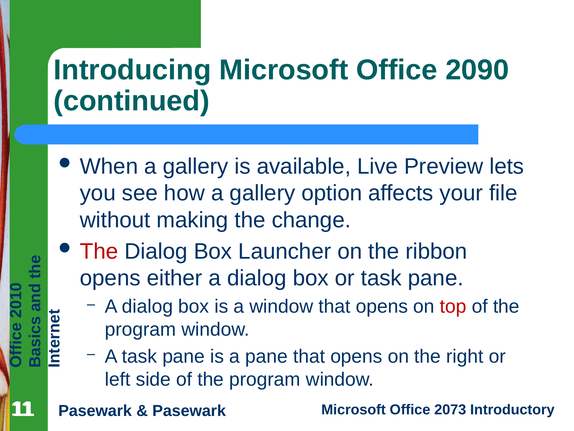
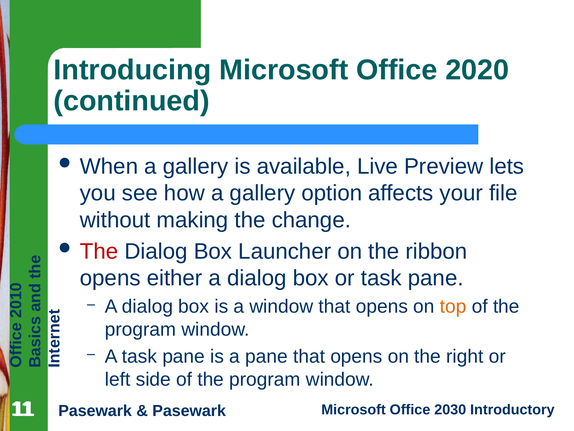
2090: 2090 -> 2020 (477, 70)
top colour: red -> orange (453, 306)
2073: 2073 -> 2030 (450, 409)
